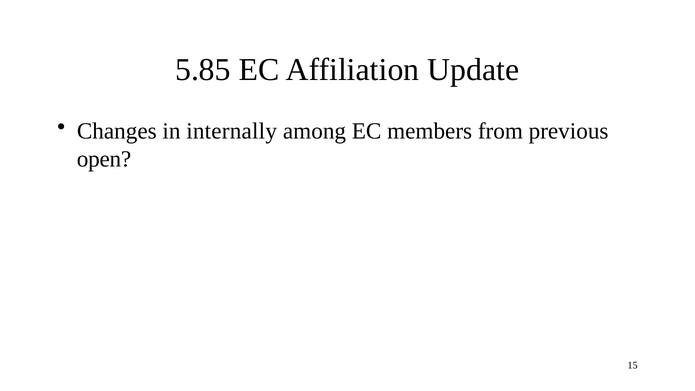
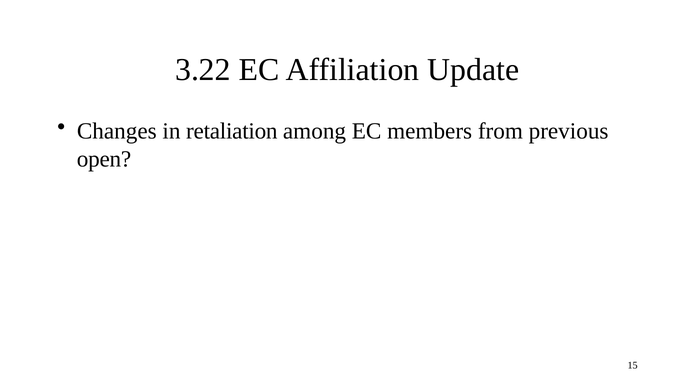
5.85: 5.85 -> 3.22 (203, 70)
internally: internally -> retaliation (232, 131)
